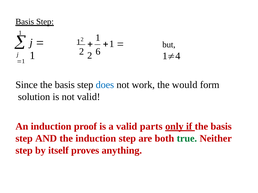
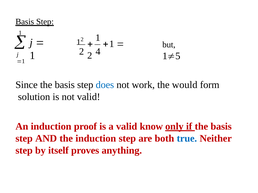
6: 6 -> 4 (98, 52)
4: 4 -> 5 (178, 56)
parts: parts -> know (151, 127)
true colour: green -> blue (187, 139)
